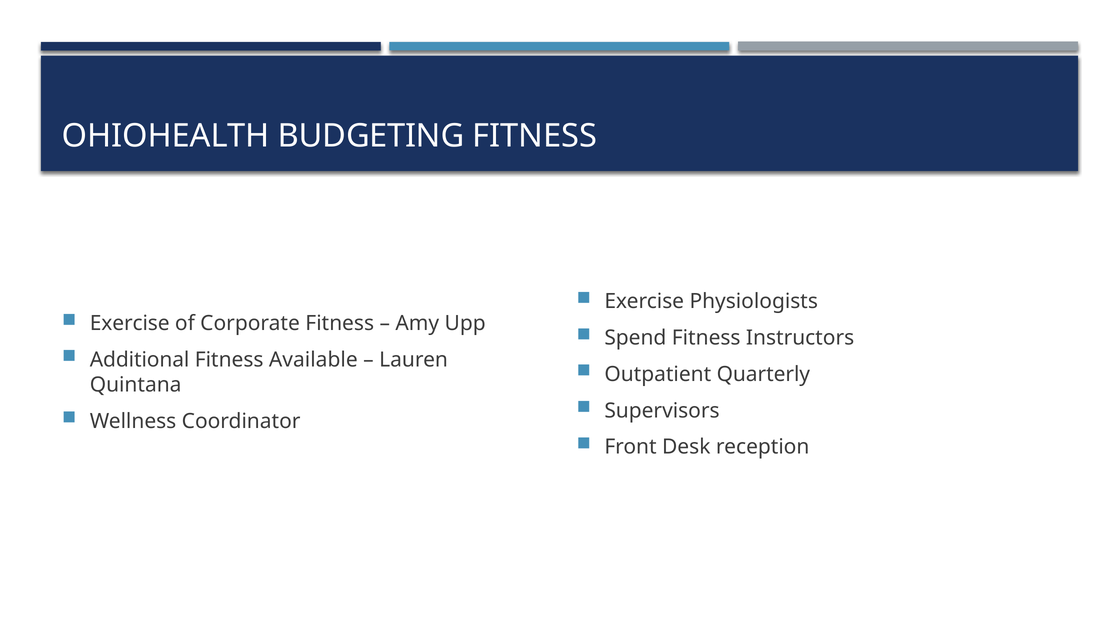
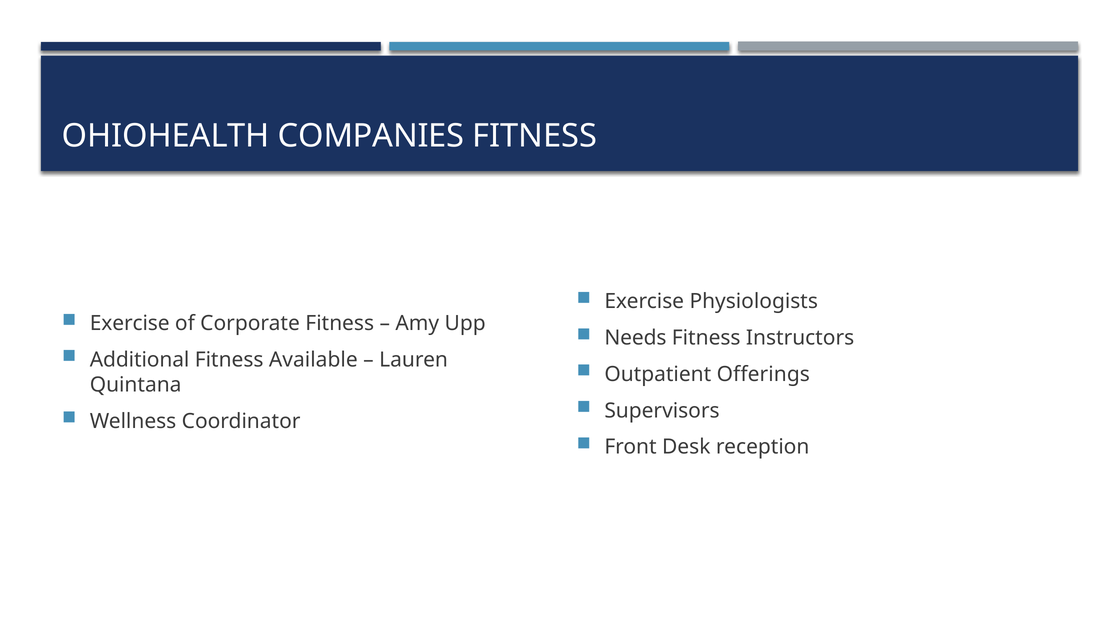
BUDGETING: BUDGETING -> COMPANIES (371, 136)
Spend: Spend -> Needs (635, 338)
Quarterly: Quarterly -> Offerings (763, 375)
